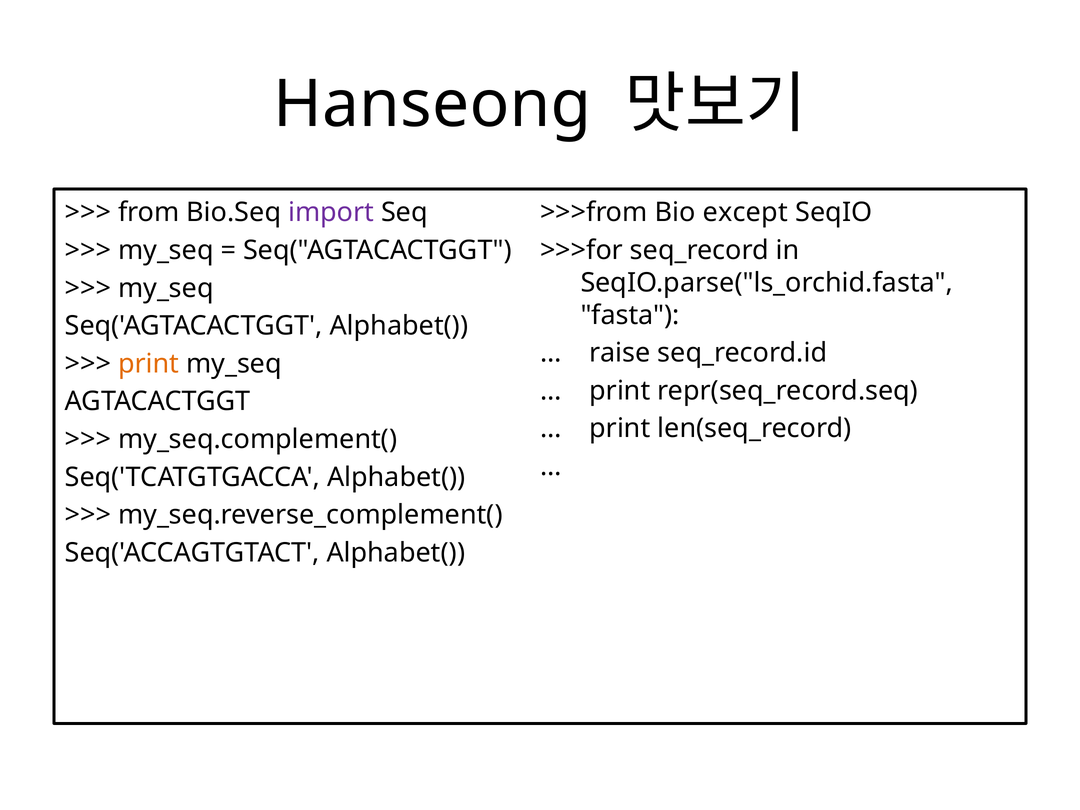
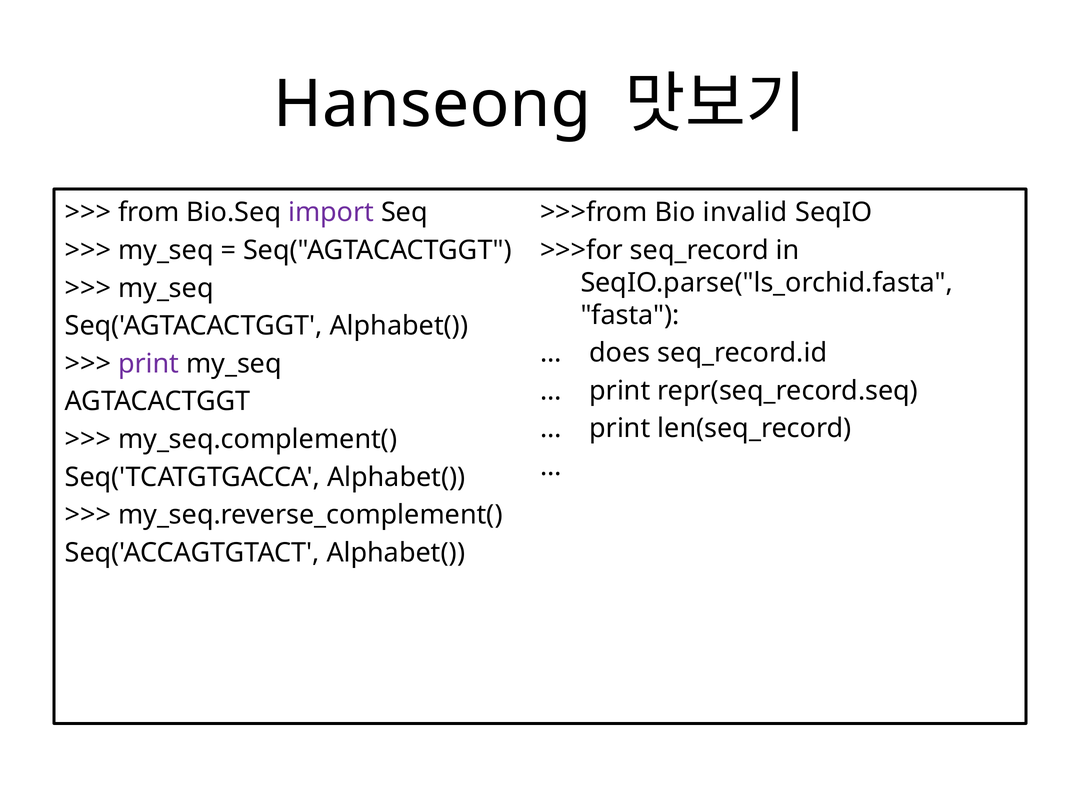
except: except -> invalid (745, 212)
raise: raise -> does (620, 353)
print colour: orange -> purple (149, 364)
